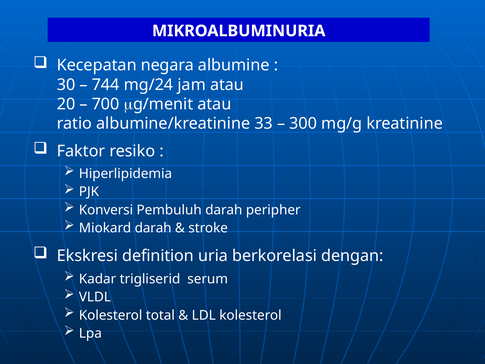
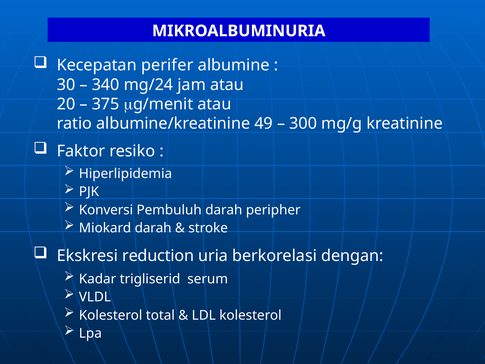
negara: negara -> perifer (167, 65)
744: 744 -> 340 (106, 85)
700: 700 -> 375 (106, 104)
33: 33 -> 49 (264, 123)
definition: definition -> reduction (158, 256)
